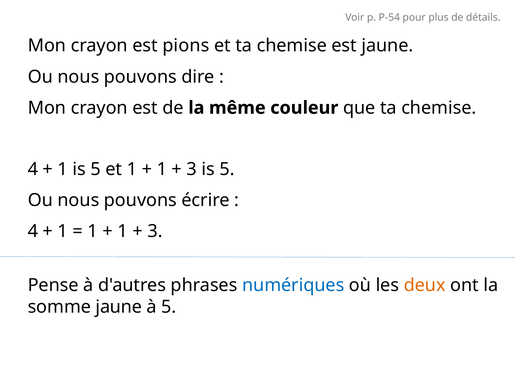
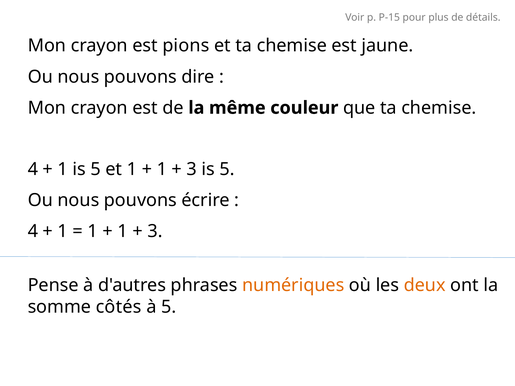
P-54: P-54 -> P-15 (389, 18)
numériques colour: blue -> orange (293, 285)
somme jaune: jaune -> côtés (119, 307)
